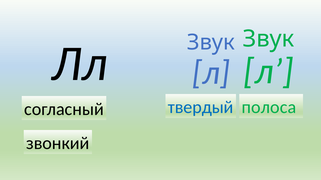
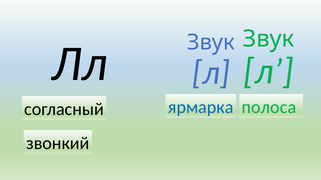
твердый: твердый -> ярмарка (201, 108)
